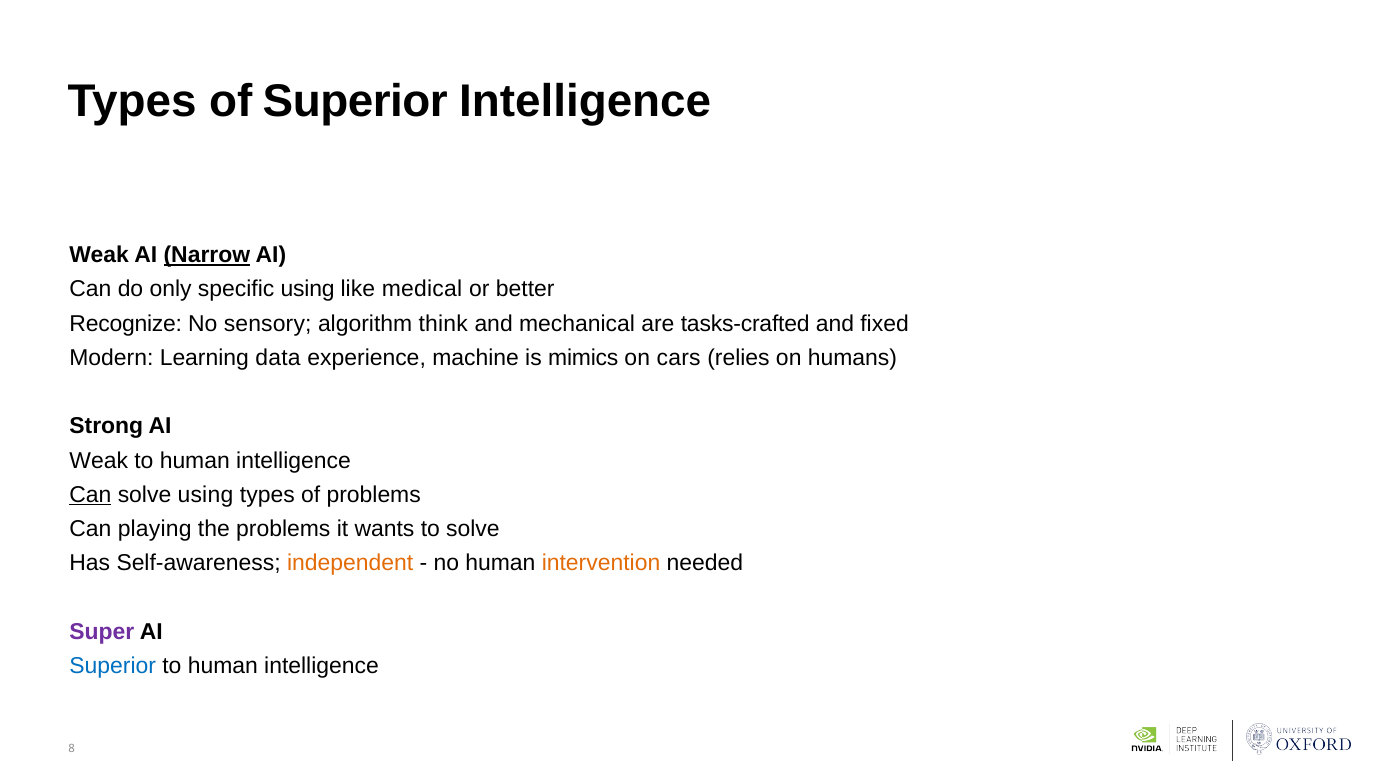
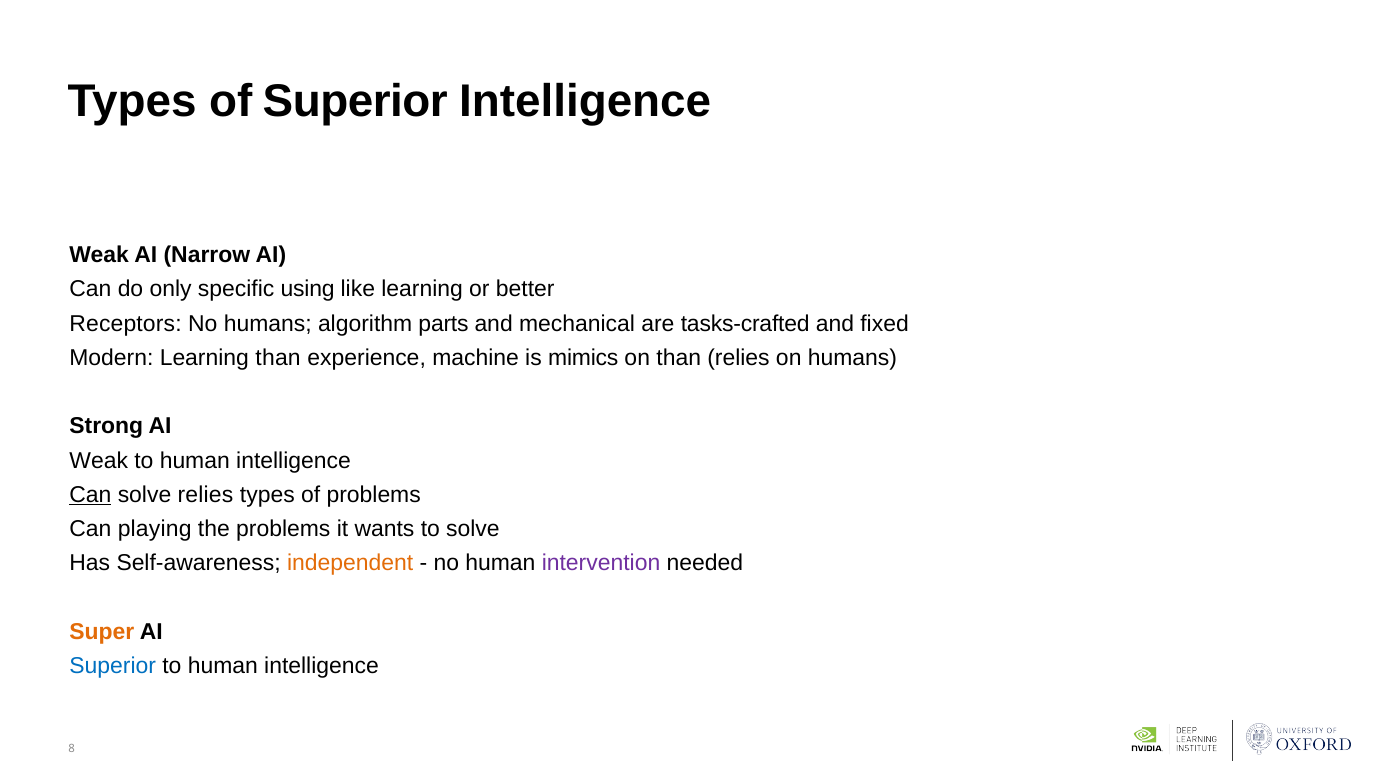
Narrow underline: present -> none (207, 255)
like medical: medical -> learning (422, 290)
Recognize: Recognize -> Receptors (126, 324)
No sensory: sensory -> humans (268, 324)
think: think -> parts (443, 324)
Learning data: data -> than (278, 358)
on cars: cars -> than (679, 358)
solve using: using -> relies (205, 495)
intervention colour: orange -> purple (601, 564)
Super colour: purple -> orange (102, 632)
